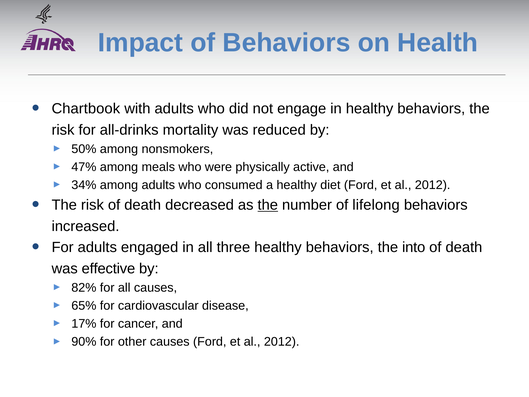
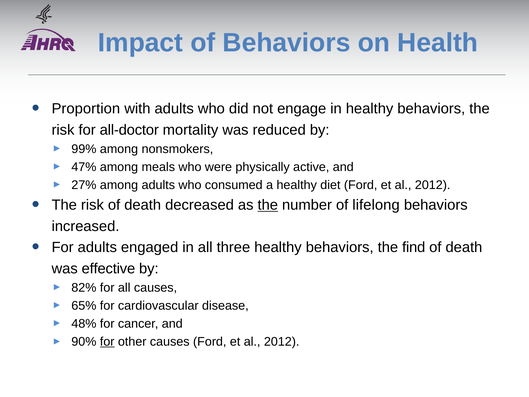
Chartbook: Chartbook -> Proportion (86, 109)
all-drinks: all-drinks -> all-doctor (129, 130)
50%: 50% -> 99% (84, 149)
34%: 34% -> 27% (84, 185)
into: into -> find (414, 247)
17%: 17% -> 48% (84, 324)
for underline: none -> present (107, 342)
